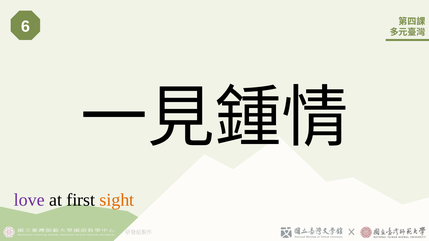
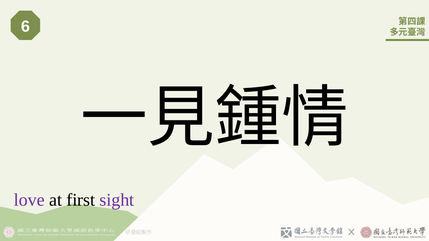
sight colour: orange -> purple (117, 200)
